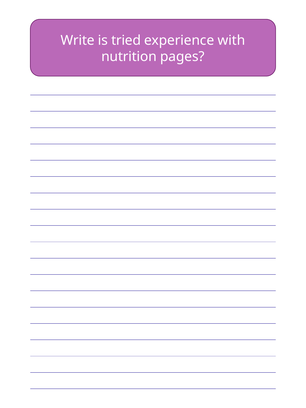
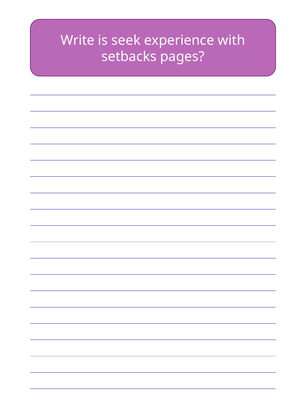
tried: tried -> seek (126, 40)
nutrition: nutrition -> setbacks (129, 57)
